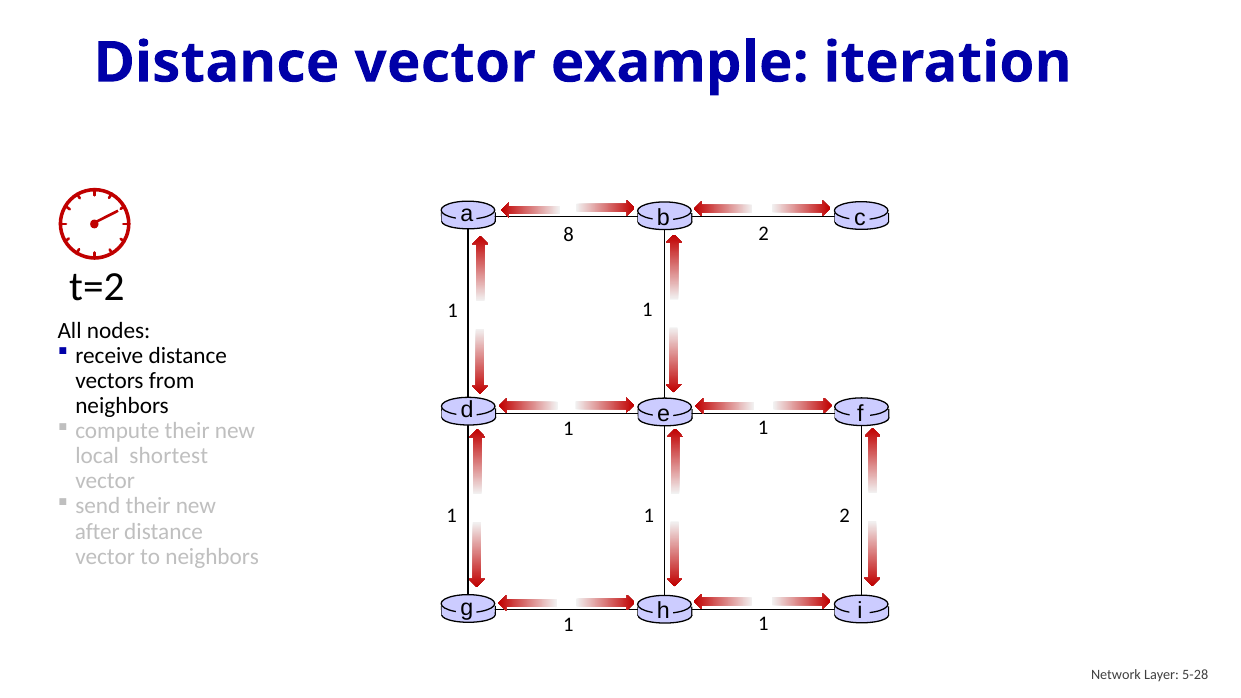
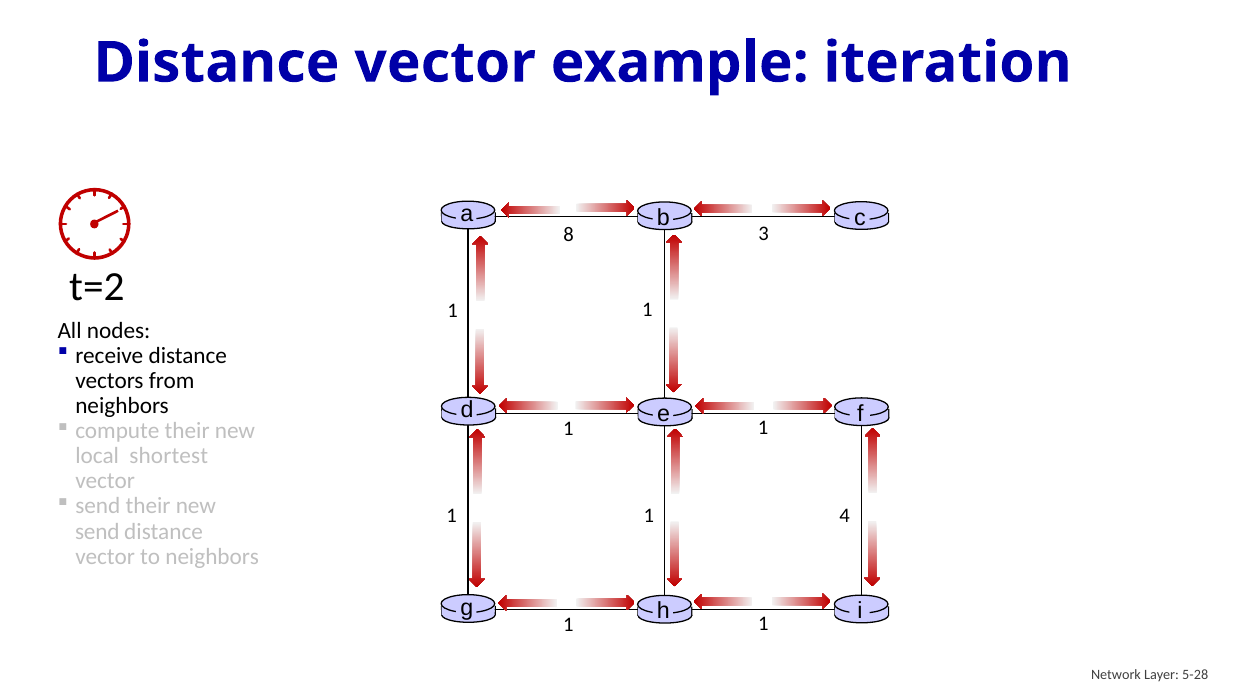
8 2: 2 -> 3 (764, 234)
1 2: 2 -> 4 (845, 516)
after: after -> send (97, 531)
